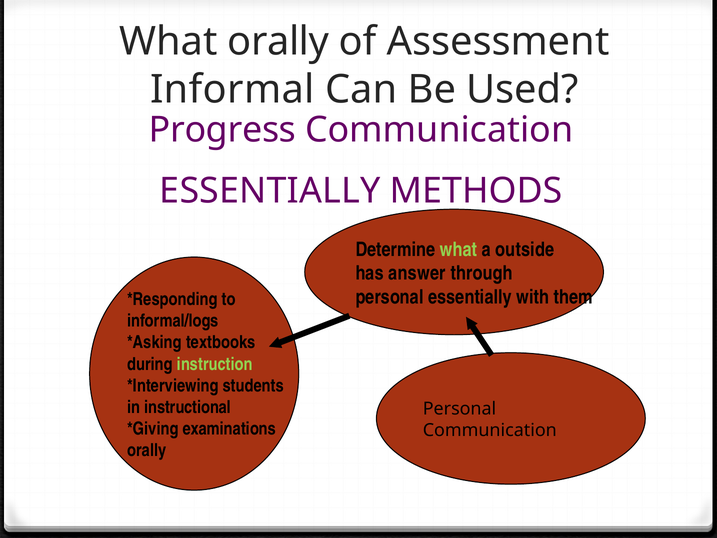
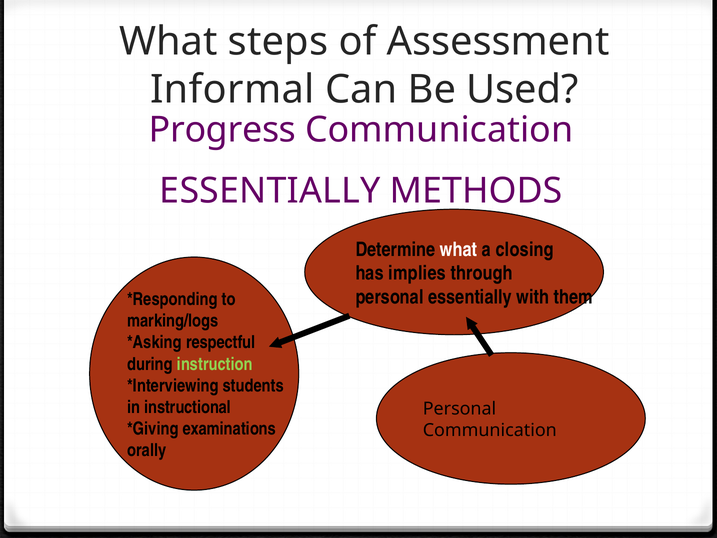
What orally: orally -> steps (278, 42)
what colour: light green -> white (458, 249)
outside: outside -> closing (525, 249)
answer: answer -> implies (417, 273)
informal/logs: informal/logs -> marking/logs (173, 321)
textbooks: textbooks -> respectful (221, 342)
